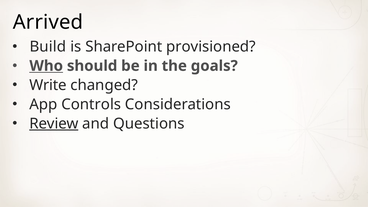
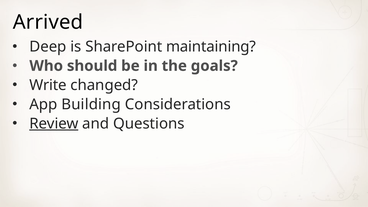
Build: Build -> Deep (48, 47)
provisioned: provisioned -> maintaining (211, 47)
Who underline: present -> none (46, 66)
Controls: Controls -> Building (91, 104)
